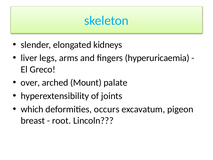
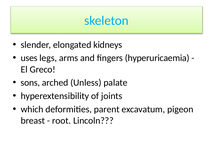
liver: liver -> uses (29, 58)
over: over -> sons (30, 83)
Mount: Mount -> Unless (86, 83)
occurs: occurs -> parent (107, 109)
